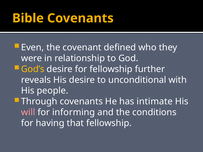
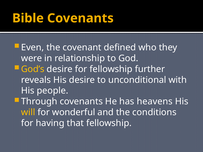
intimate: intimate -> heavens (155, 102)
will colour: pink -> yellow (28, 113)
informing: informing -> wonderful (74, 113)
